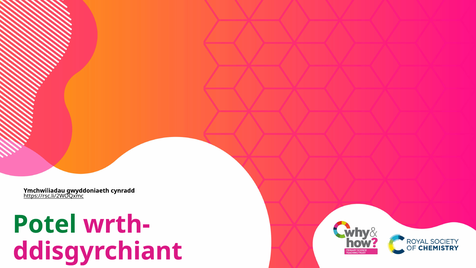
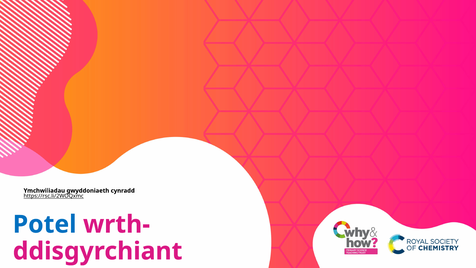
Potel colour: green -> blue (45, 224)
